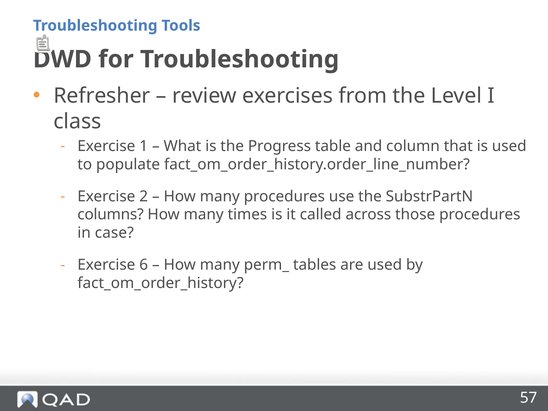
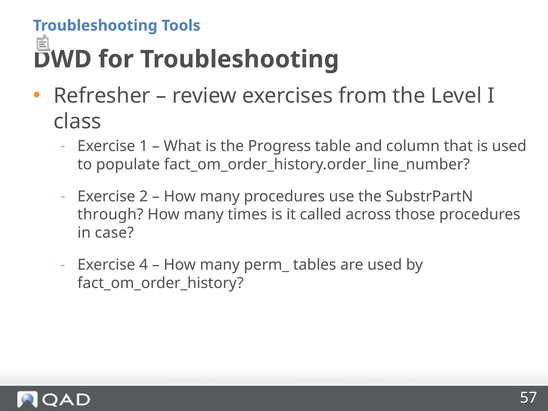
columns: columns -> through (110, 215)
6: 6 -> 4 (144, 265)
